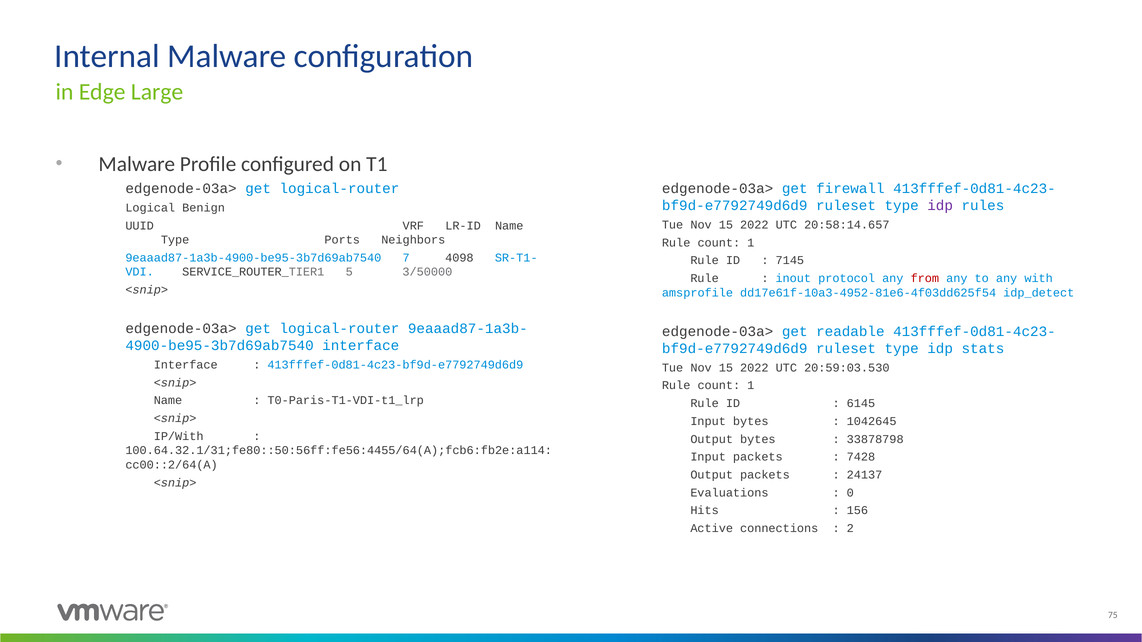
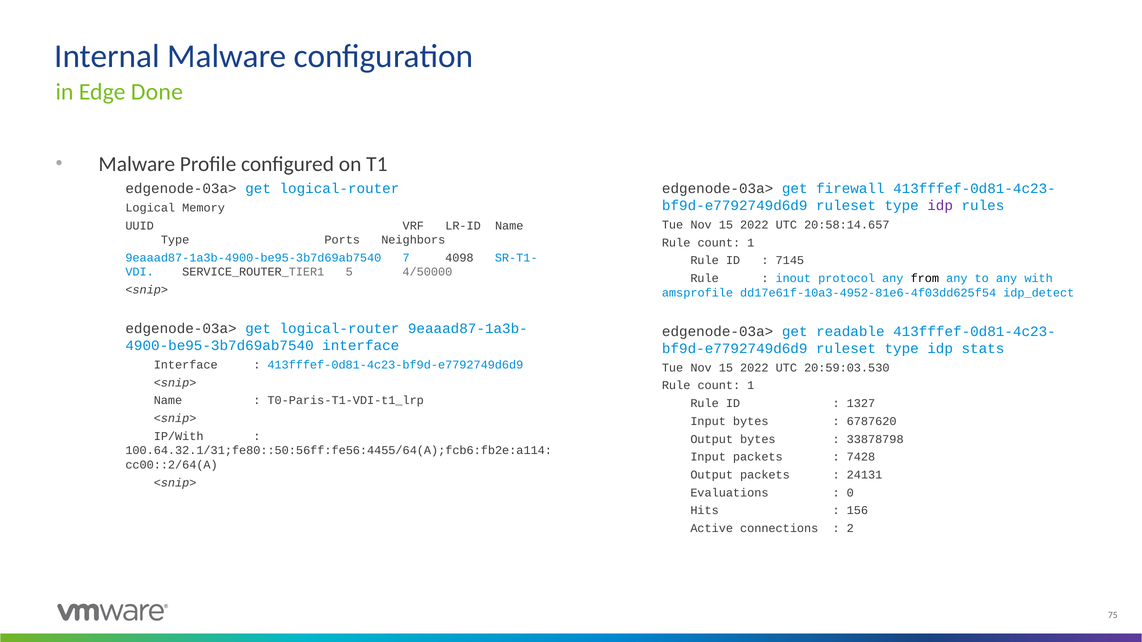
Large: Large -> Done (157, 92)
Benign: Benign -> Memory (204, 208)
3/50000: 3/50000 -> 4/50000 (427, 272)
from colour: red -> black (925, 279)
6145: 6145 -> 1327 (861, 404)
1042645: 1042645 -> 6787620 (872, 421)
24137: 24137 -> 24131 (865, 475)
